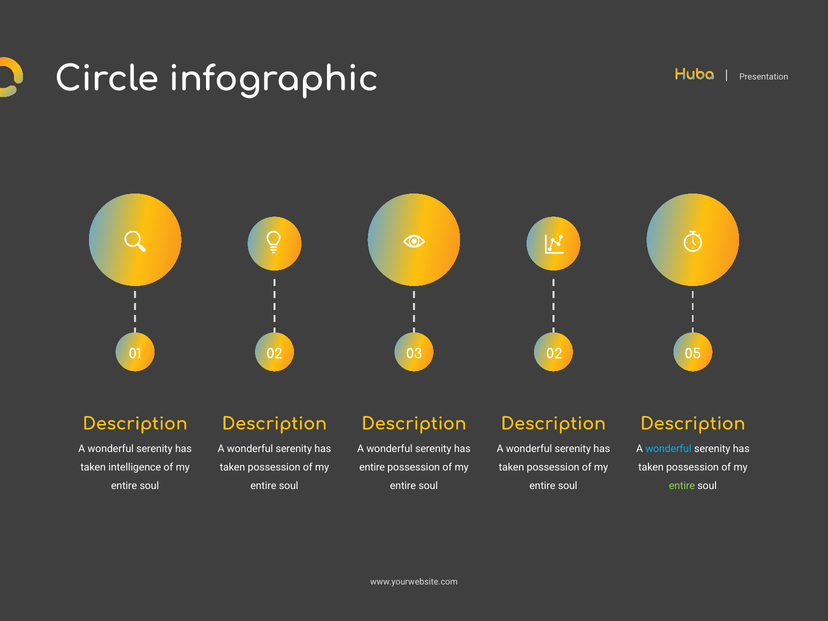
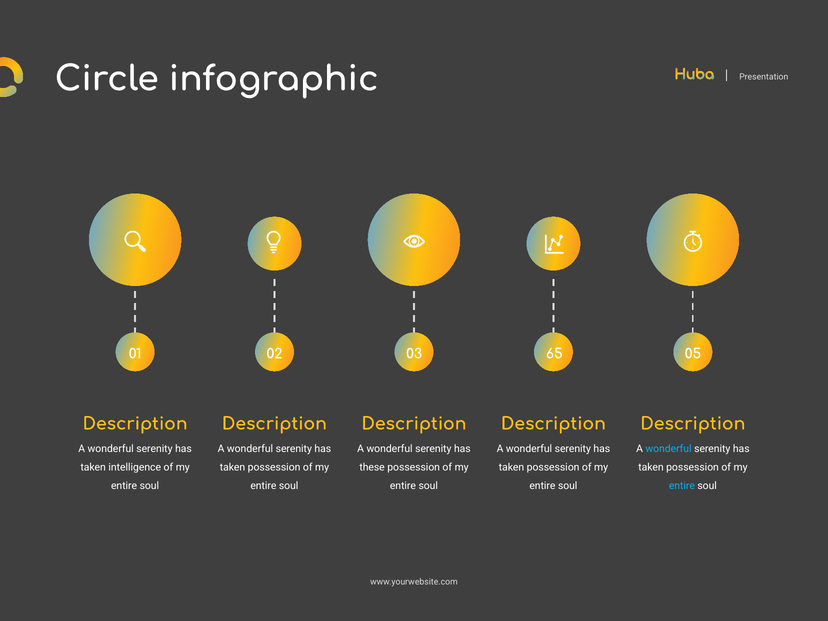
03 02: 02 -> 65 (554, 354)
entire: entire -> these (372, 467)
entire colour: light green -> light blue (682, 486)
